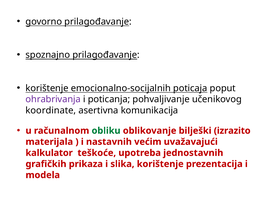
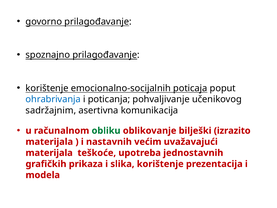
ohrabrivanja colour: purple -> blue (53, 99)
koordinate: koordinate -> sadržajnim (51, 110)
kalkulator: kalkulator -> materijala (49, 153)
